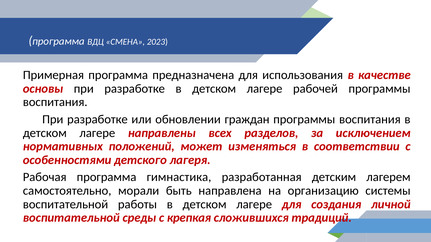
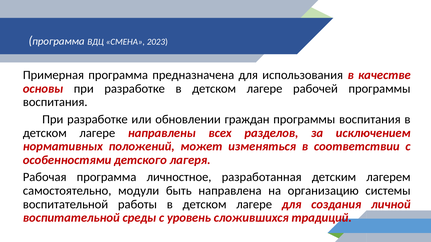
гимнастика: гимнастика -> личностное (179, 177)
морали: морали -> модули (139, 191)
крепкая: крепкая -> уровень (189, 218)
